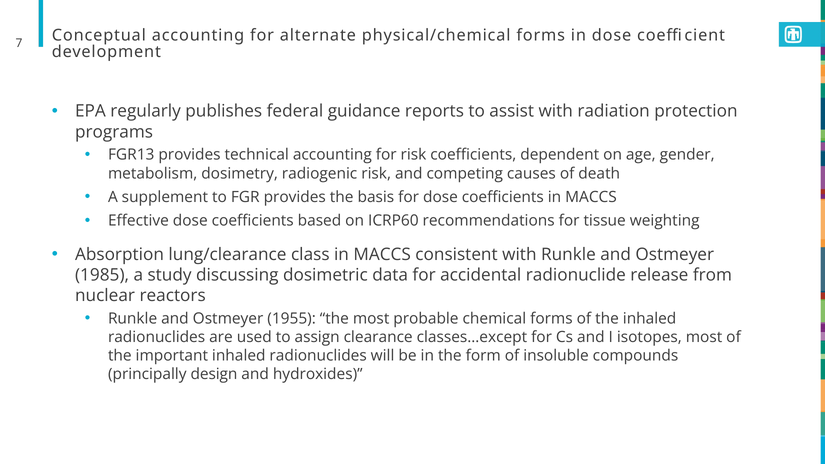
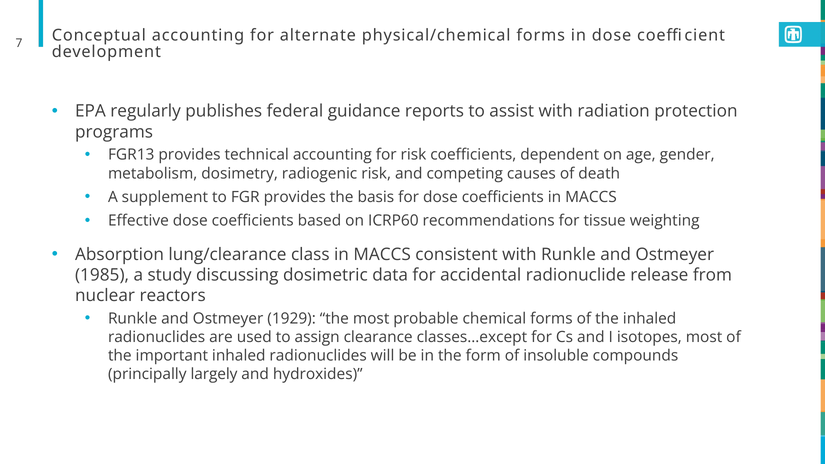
1955: 1955 -> 1929 (292, 319)
design: design -> largely (214, 374)
